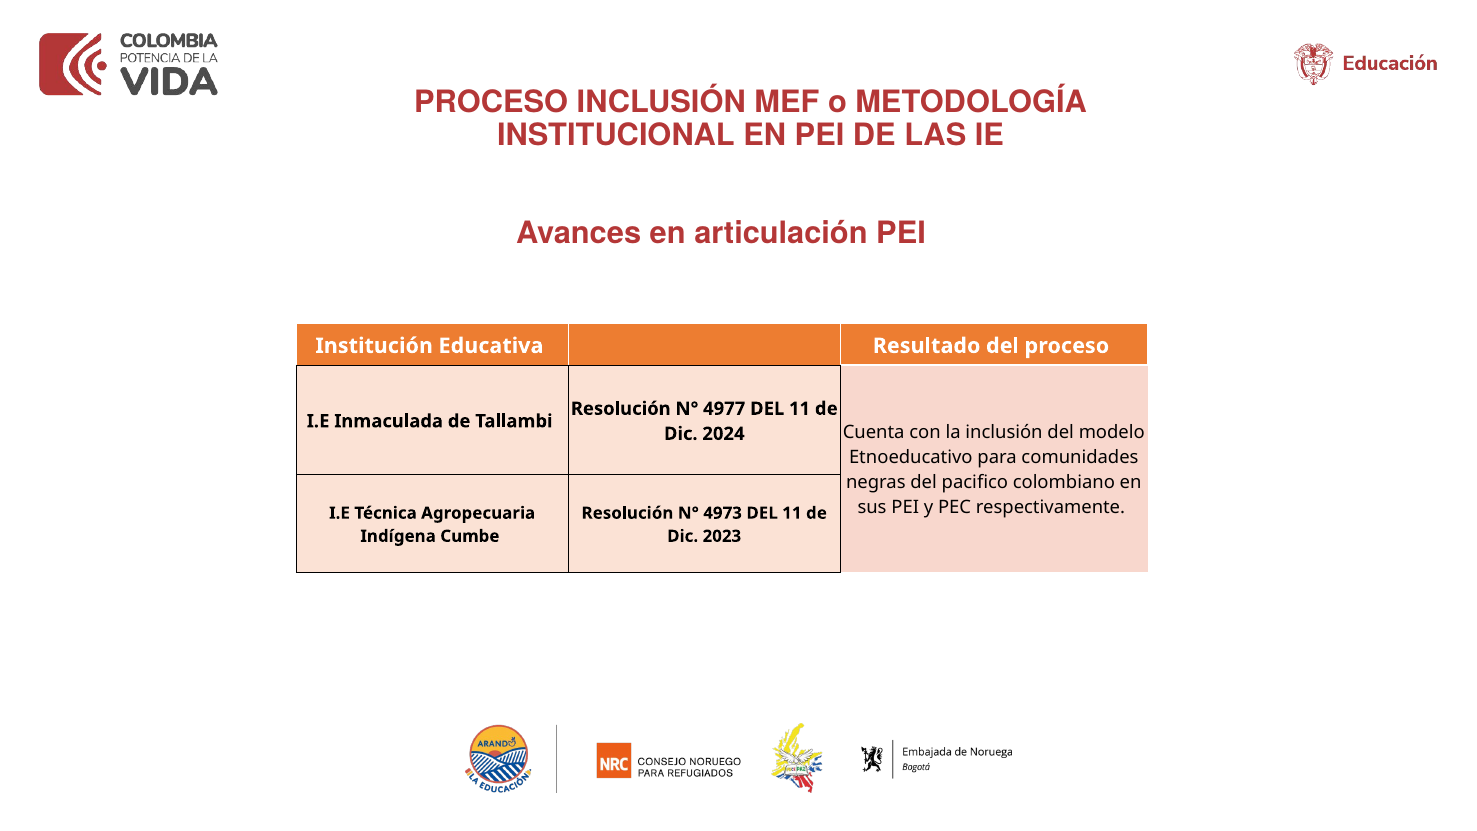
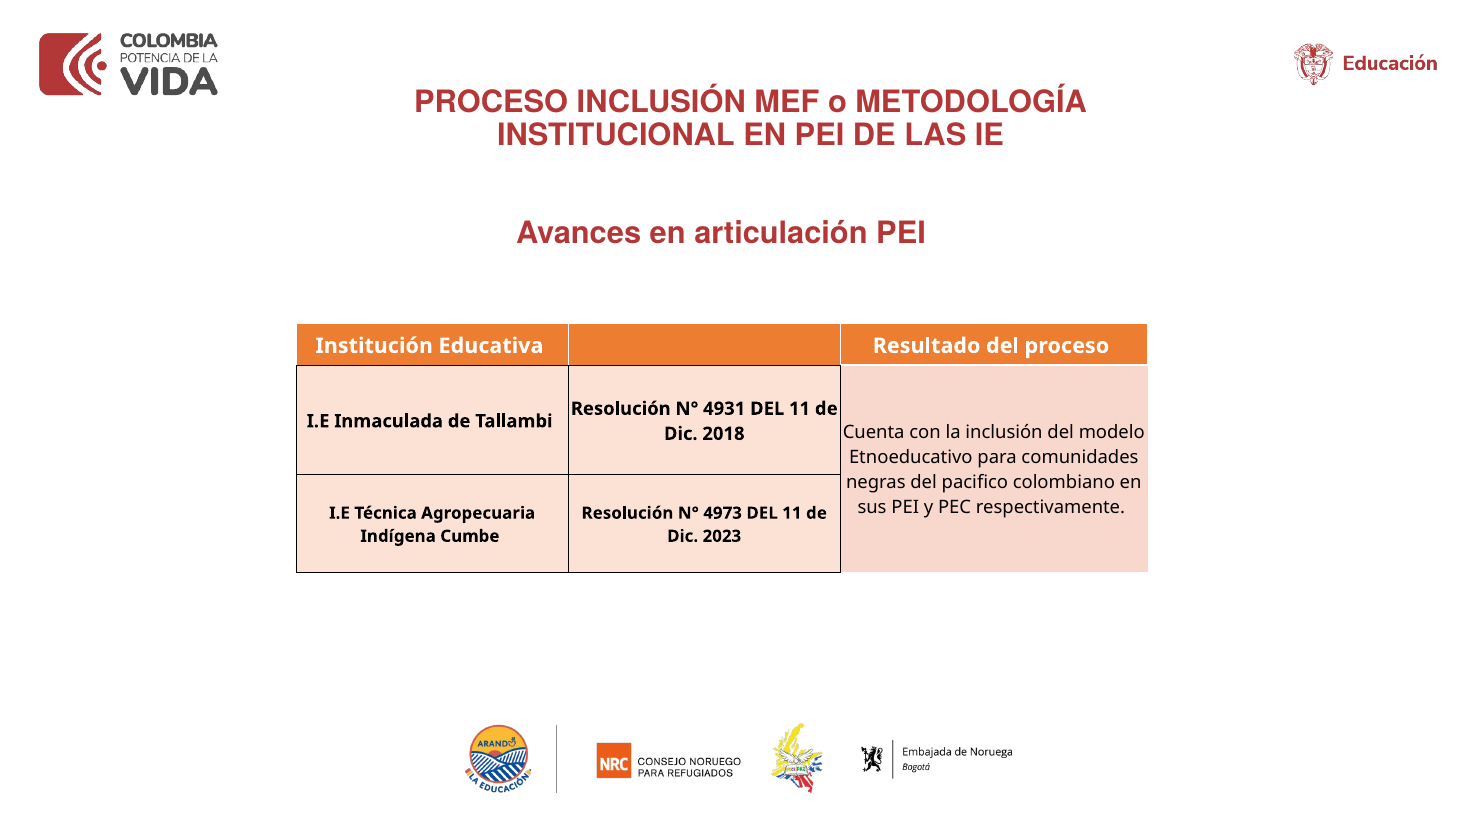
4977: 4977 -> 4931 (724, 409)
2024: 2024 -> 2018 (723, 434)
